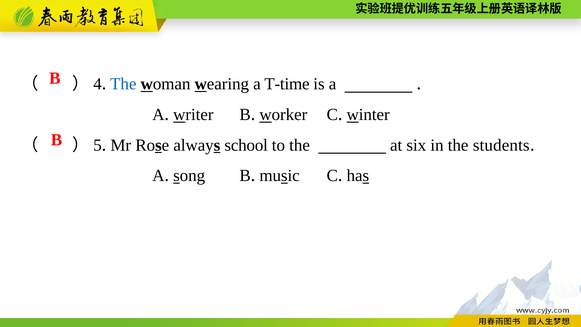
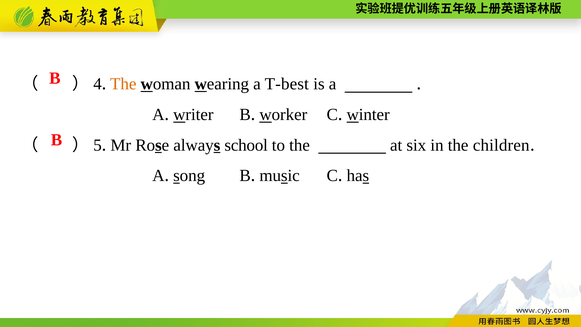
The colour: blue -> orange (123, 84)
T-time: T-time -> T-best (287, 84)
students: students -> children (501, 145)
